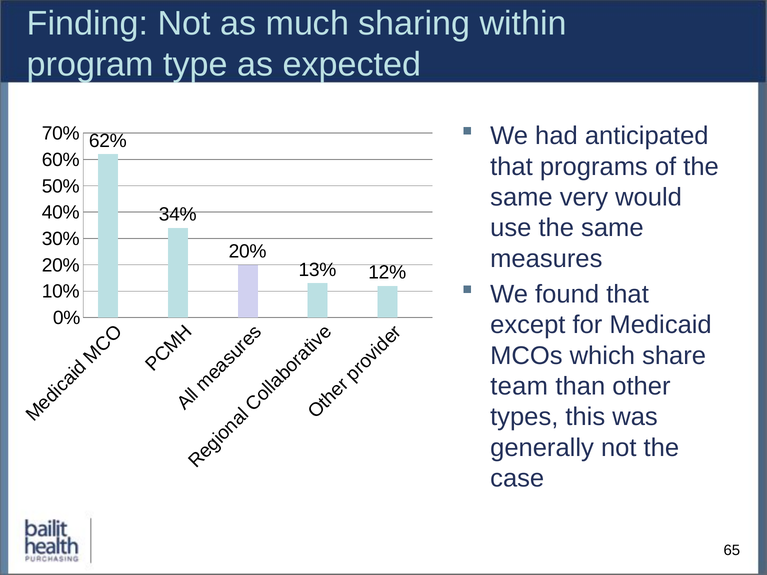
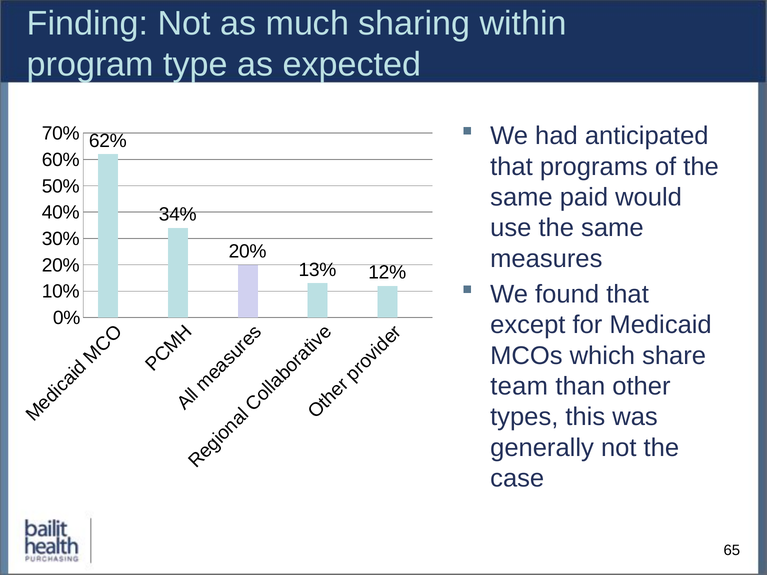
very: very -> paid (584, 197)
